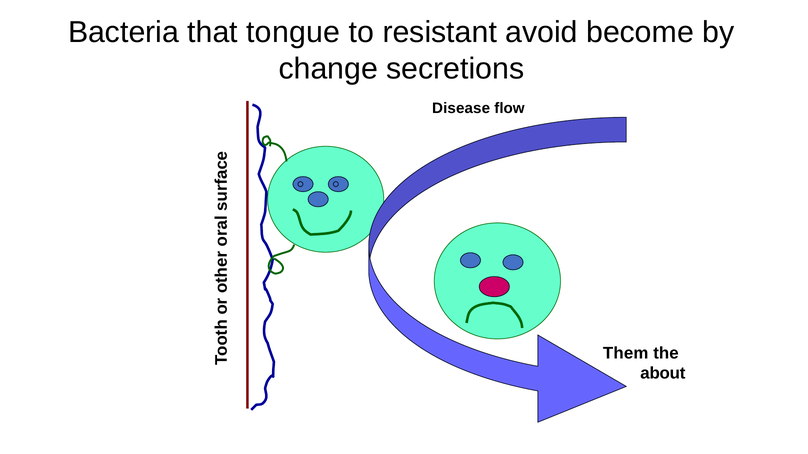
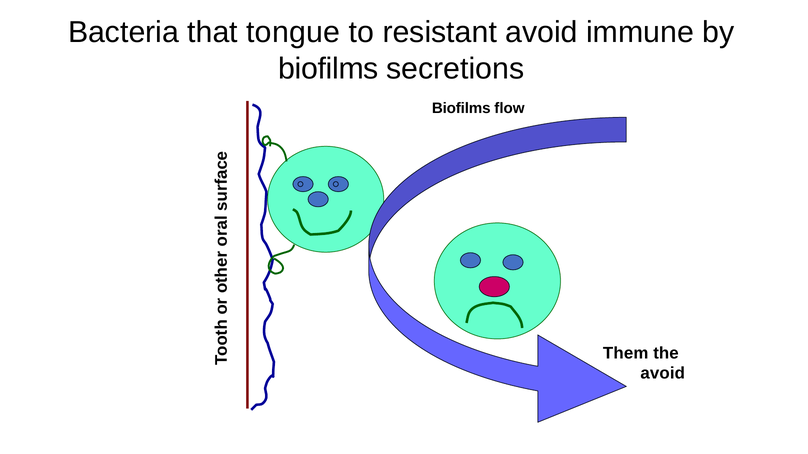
become: become -> immune (640, 32)
change: change -> biofilms (328, 69)
Disease: Disease -> Biofilms (461, 108)
about: about -> avoid (663, 374)
